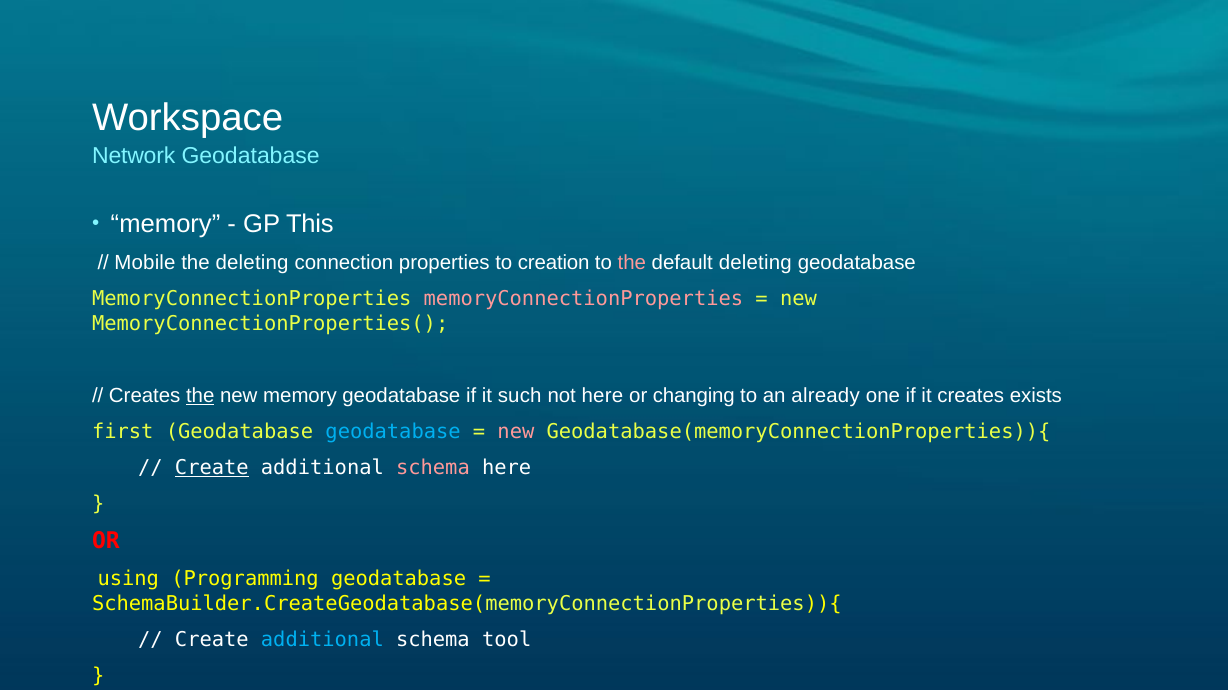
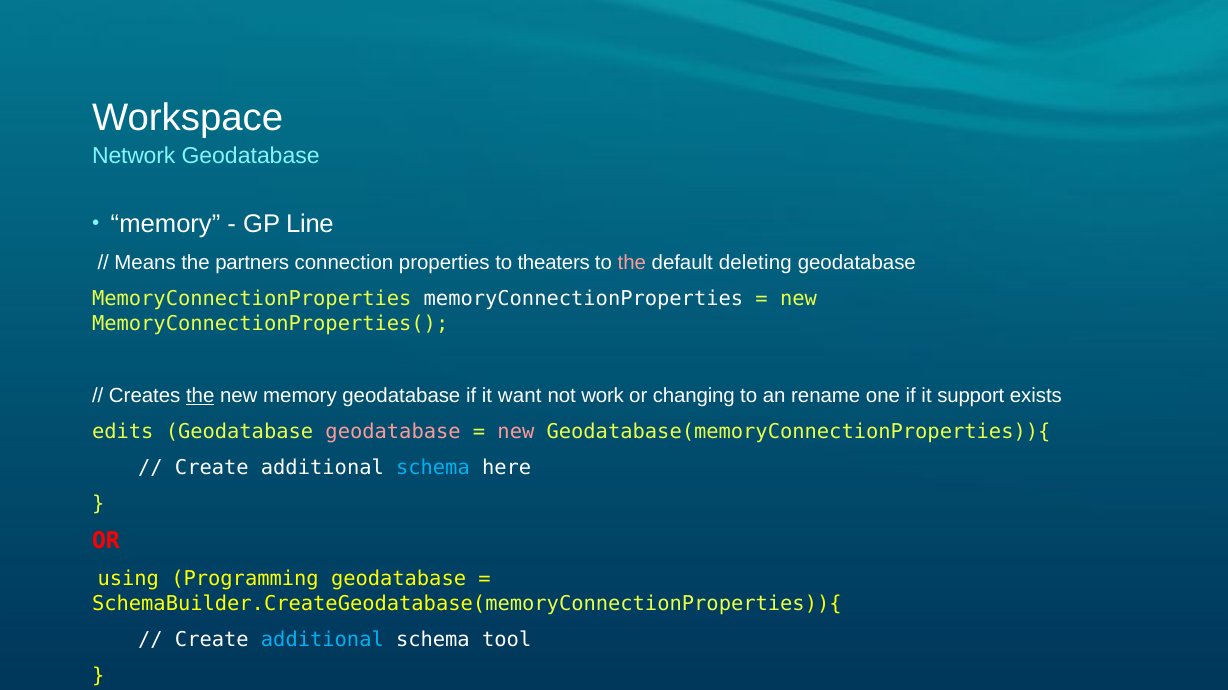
This: This -> Line (310, 224)
Mobile: Mobile -> Means (145, 263)
the deleting: deleting -> partners (252, 263)
creation: creation -> theaters (554, 263)
memoryConnectionProperties colour: pink -> white (583, 299)
such: such -> want (520, 396)
not here: here -> work (603, 396)
already: already -> rename (826, 396)
it creates: creates -> support (971, 396)
first: first -> edits (123, 432)
geodatabase colour: light blue -> pink (393, 432)
Create underline: present -> none (212, 468)
schema colour: pink -> light blue (433, 468)
